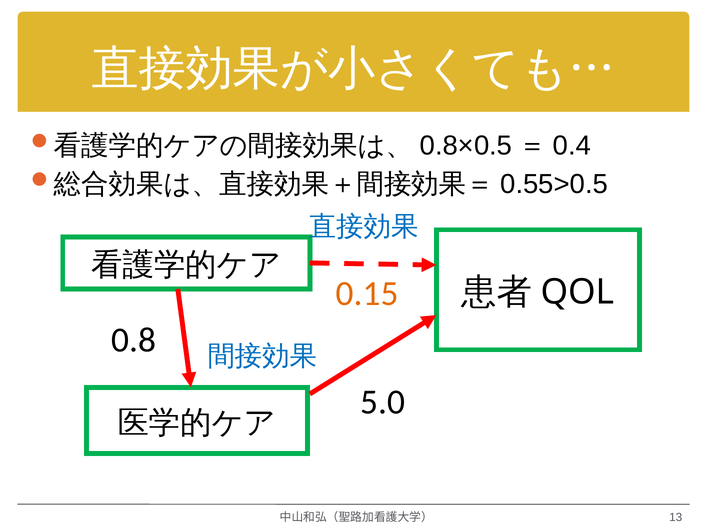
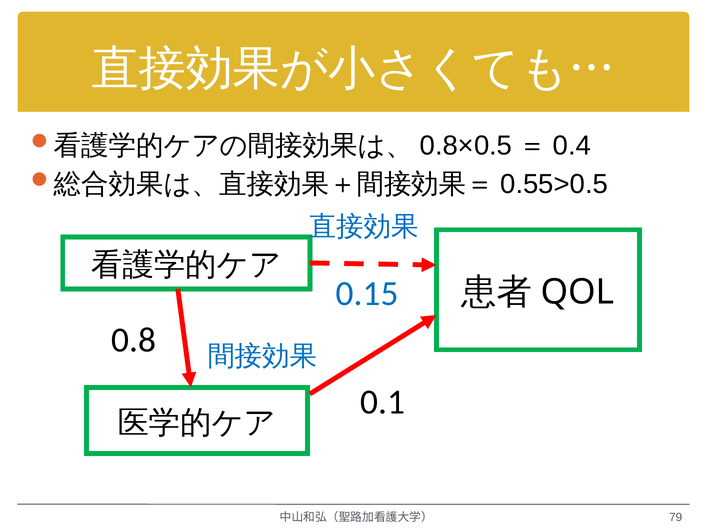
0.15 colour: orange -> blue (367, 294)
5.0: 5.0 -> 0.1 (383, 402)
13: 13 -> 79 (676, 517)
